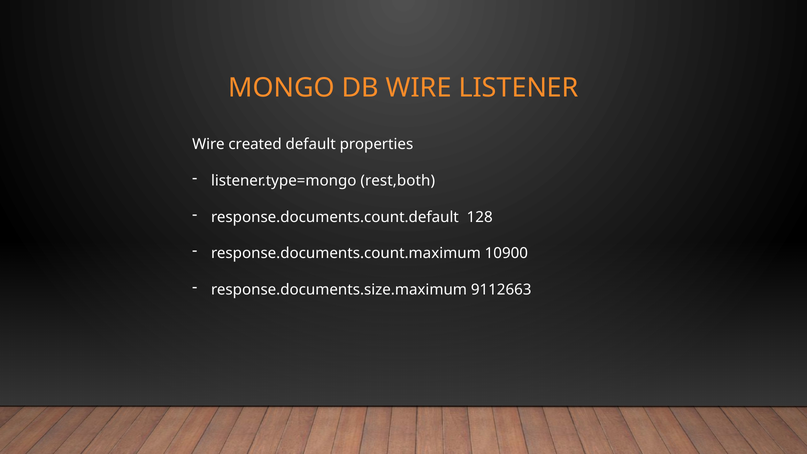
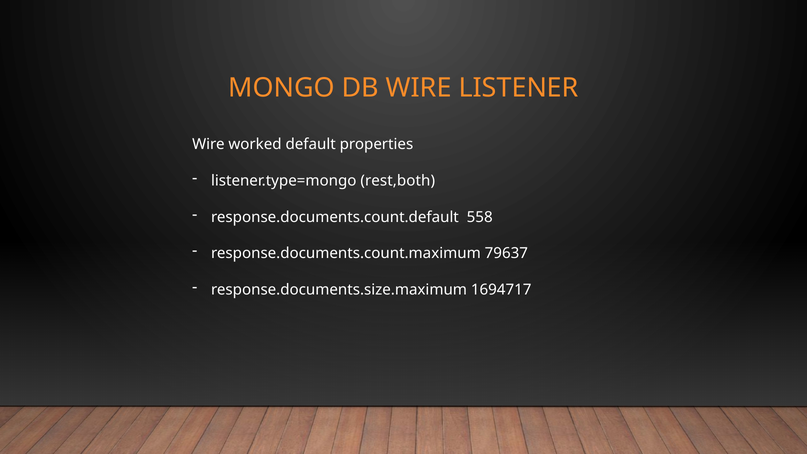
created: created -> worked (255, 144)
128: 128 -> 558 (480, 217)
10900: 10900 -> 79637 (506, 253)
9112663: 9112663 -> 1694717 (501, 290)
